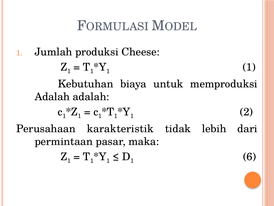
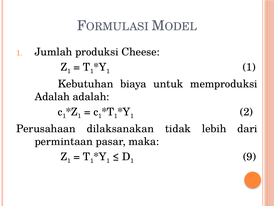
karakteristik: karakteristik -> dilaksanakan (120, 129)
6: 6 -> 9 (250, 156)
